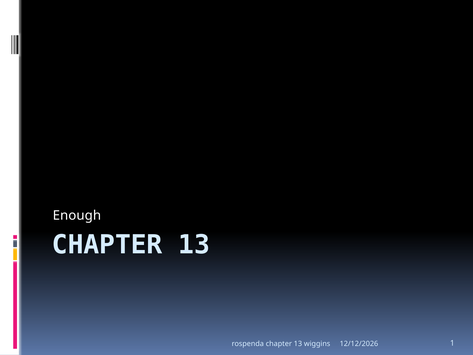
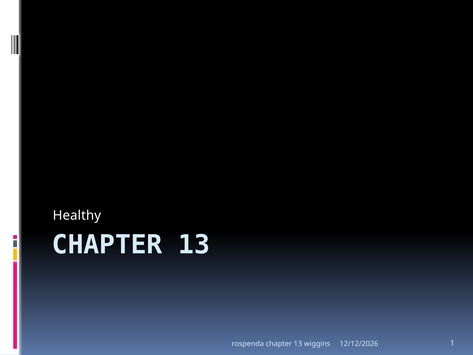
Enough: Enough -> Healthy (77, 215)
